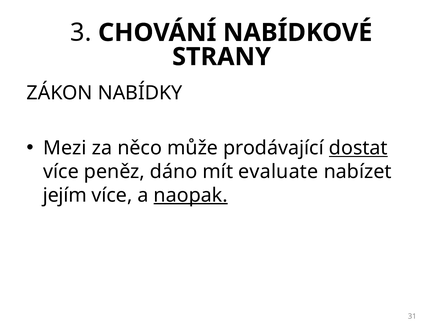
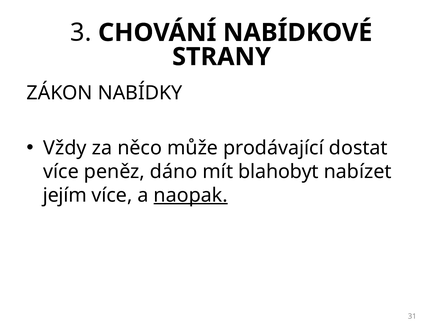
Mezi: Mezi -> Vždy (65, 148)
dostat underline: present -> none (358, 148)
evaluate: evaluate -> blahobyt (279, 172)
